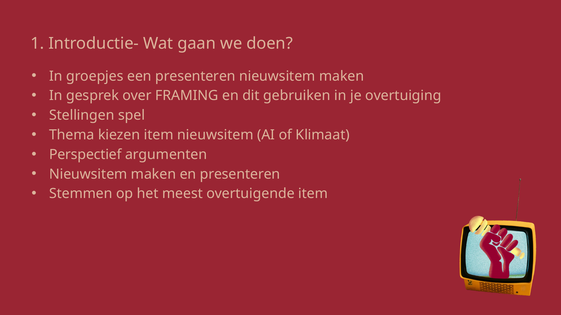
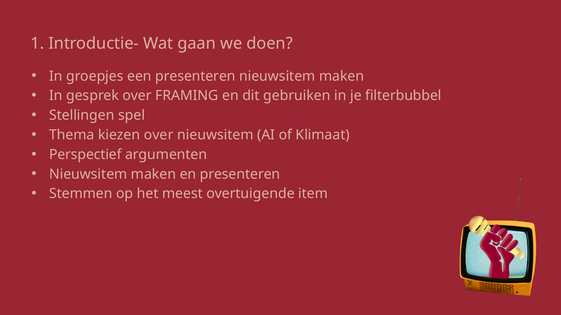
overtuiging: overtuiging -> filterbubbel (403, 96)
kiezen item: item -> over (159, 135)
